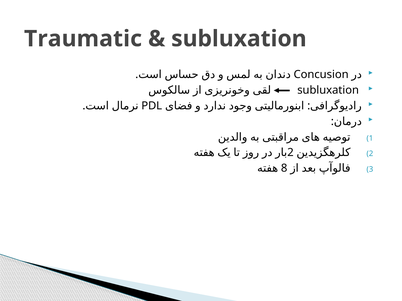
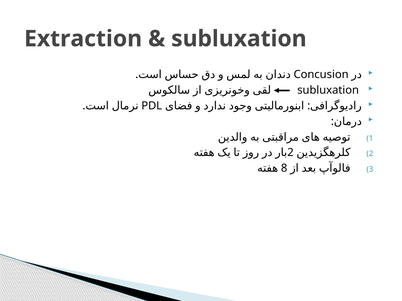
Traumatic: Traumatic -> Extraction (83, 39)
